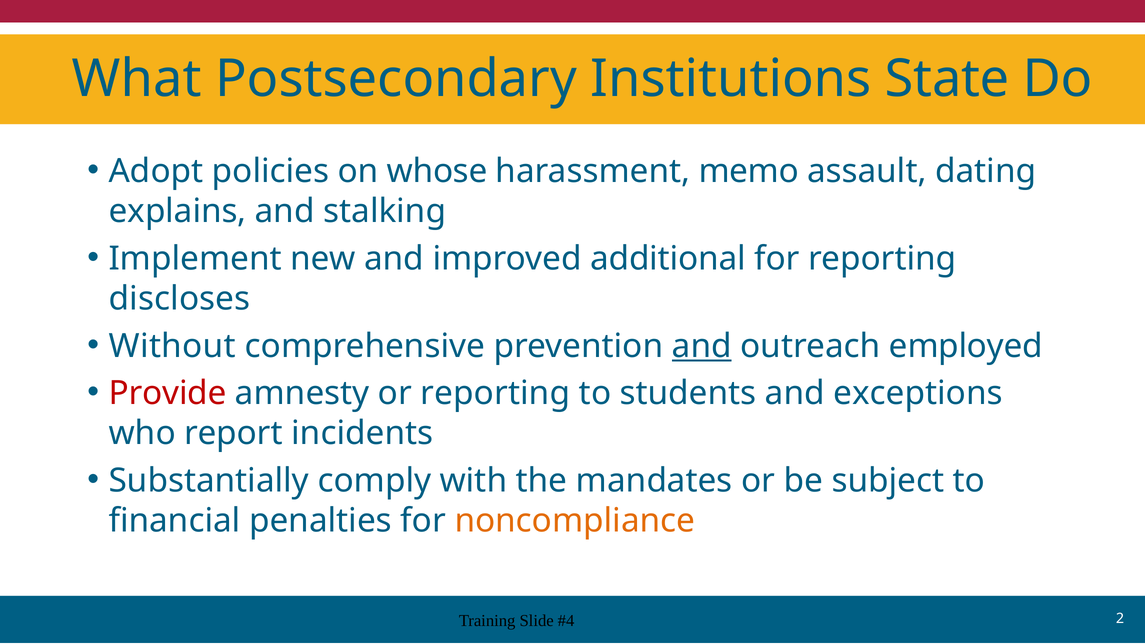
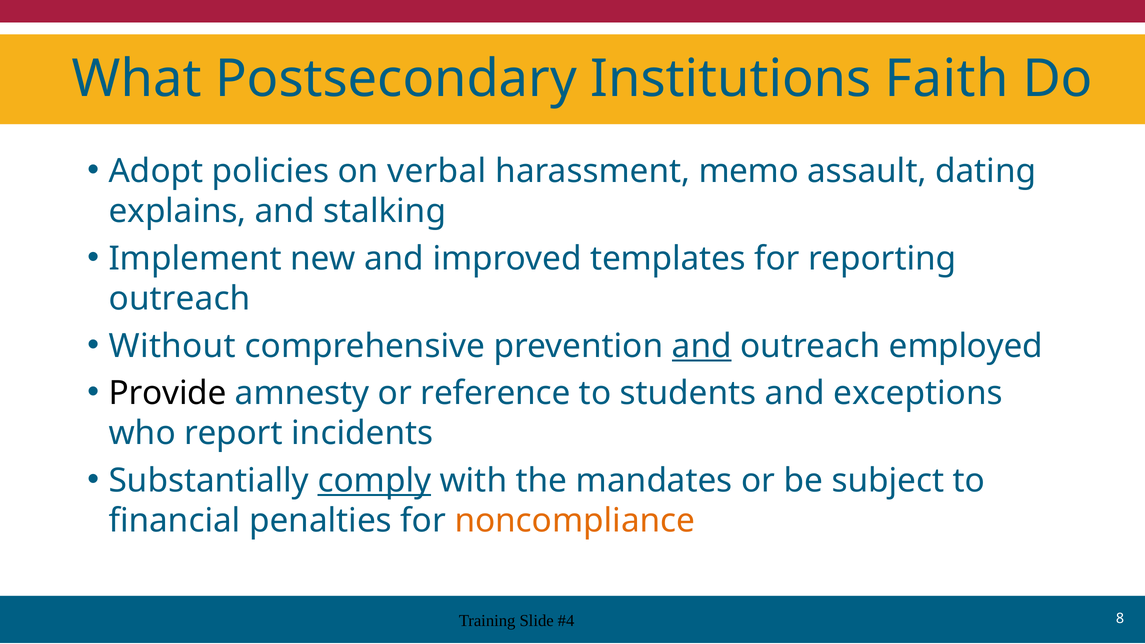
State: State -> Faith (947, 79)
whose: whose -> verbal (437, 171)
additional: additional -> templates (668, 259)
discloses: discloses -> outreach (180, 299)
Provide colour: red -> black (168, 393)
or reporting: reporting -> reference (495, 393)
comply underline: none -> present (374, 481)
2: 2 -> 8 (1120, 619)
